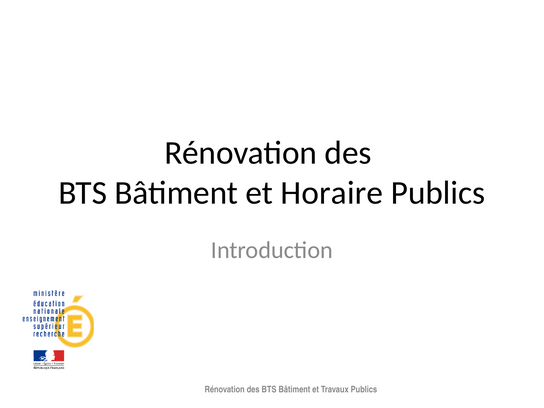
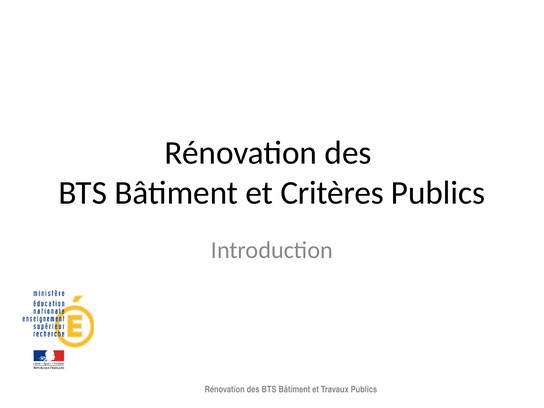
Horaire: Horaire -> Critères (332, 193)
